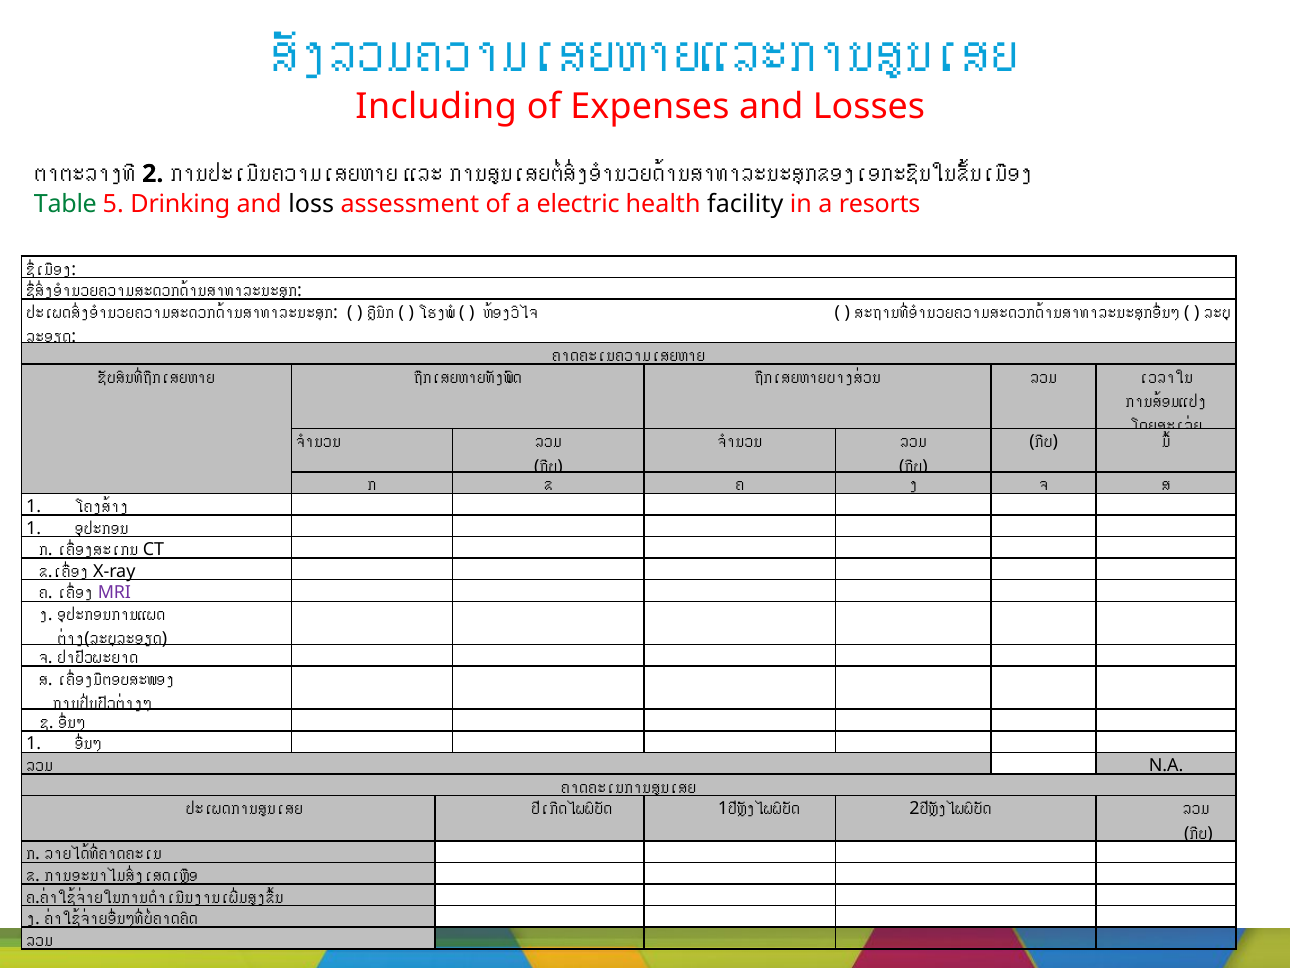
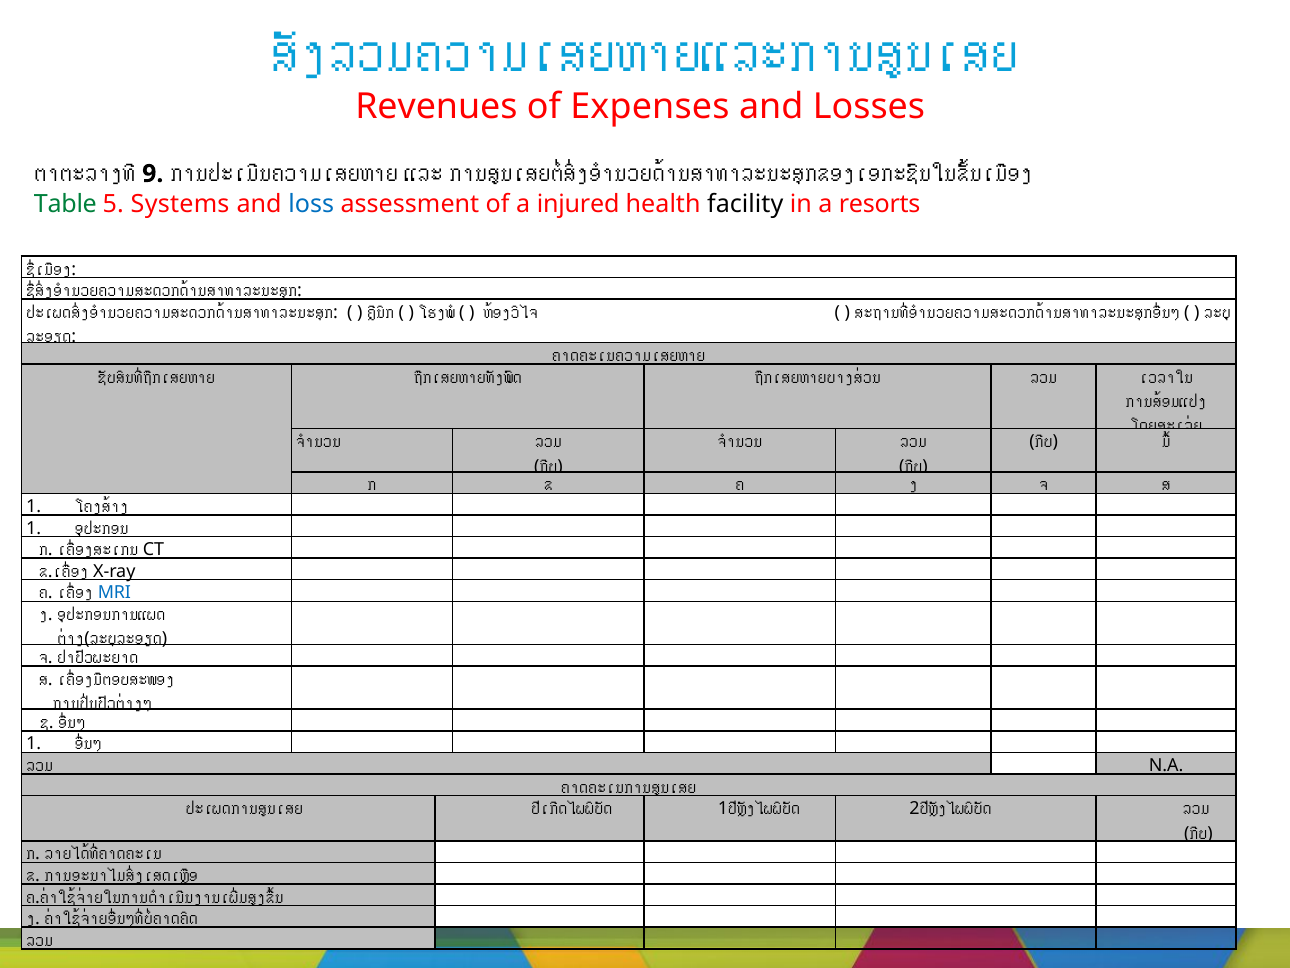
Including: Including -> Revenues (436, 107)
2: 2 -> 9 (153, 174)
Drinking: Drinking -> Systems (180, 204)
loss colour: black -> blue (311, 204)
electric: electric -> injured (578, 204)
MRI colour: purple -> blue (114, 593)
